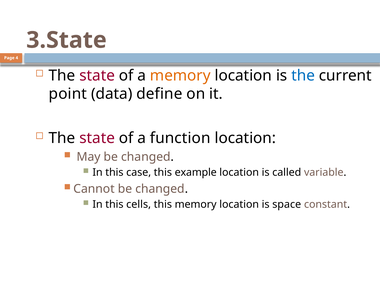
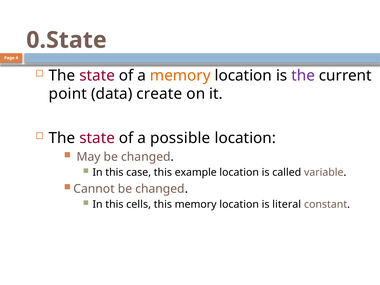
3.State: 3.State -> 0.State (66, 40)
the colour: blue -> purple (303, 75)
define: define -> create (159, 94)
function: function -> possible (180, 138)
space: space -> literal (287, 204)
